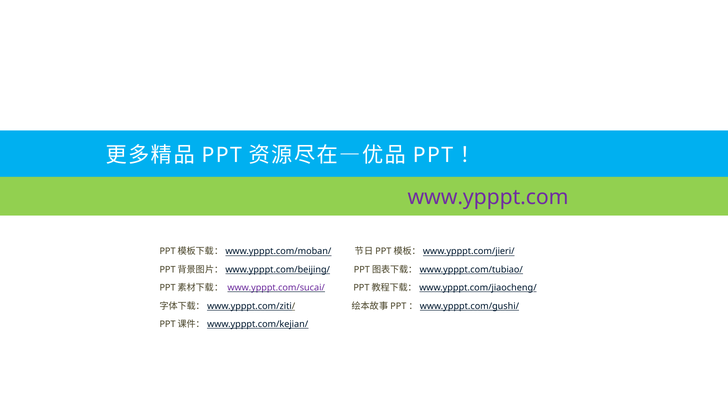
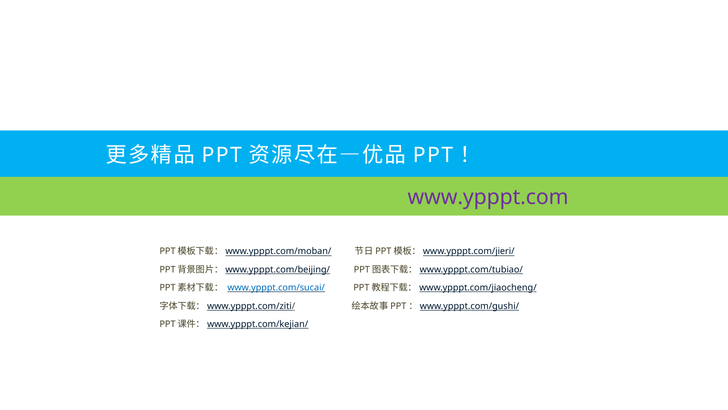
www.ypppt.com/sucai/ colour: purple -> blue (276, 287)
